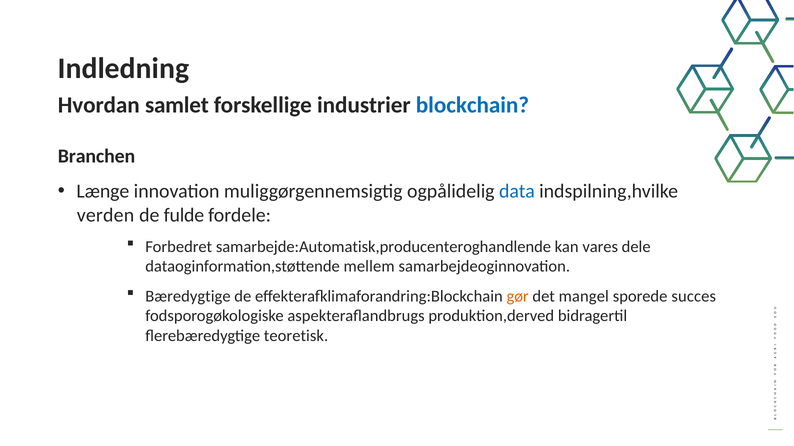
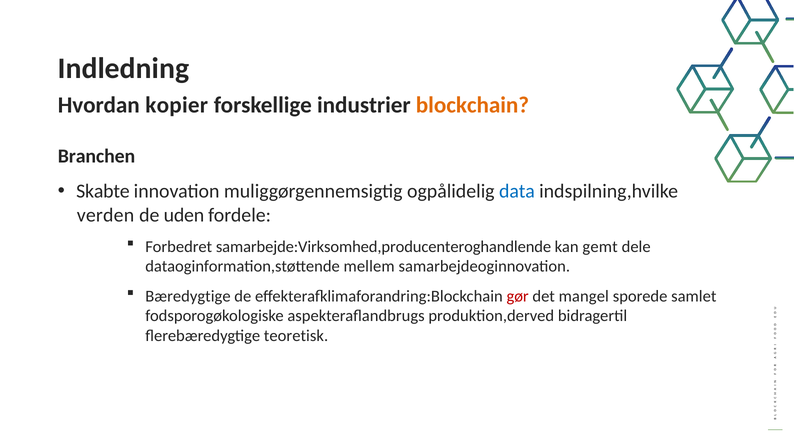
samlet: samlet -> kopier (177, 105)
blockchain colour: blue -> orange (472, 105)
Længe: Længe -> Skabte (103, 192)
fulde: fulde -> uden (184, 215)
samarbejde:Automatisk,producenteroghandlende: samarbejde:Automatisk,producenteroghandlende -> samarbejde:Virksomhed,producenteroghandlende (384, 247)
vares: vares -> gemt (600, 247)
gør colour: orange -> red (518, 297)
succes: succes -> samlet (694, 297)
